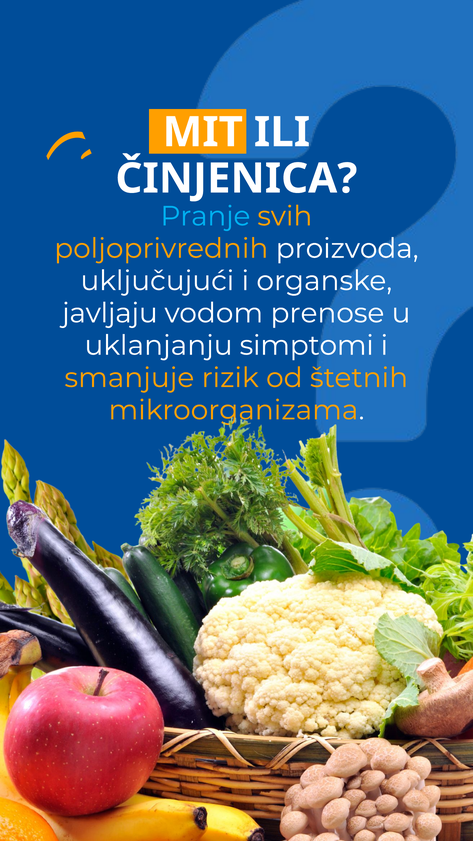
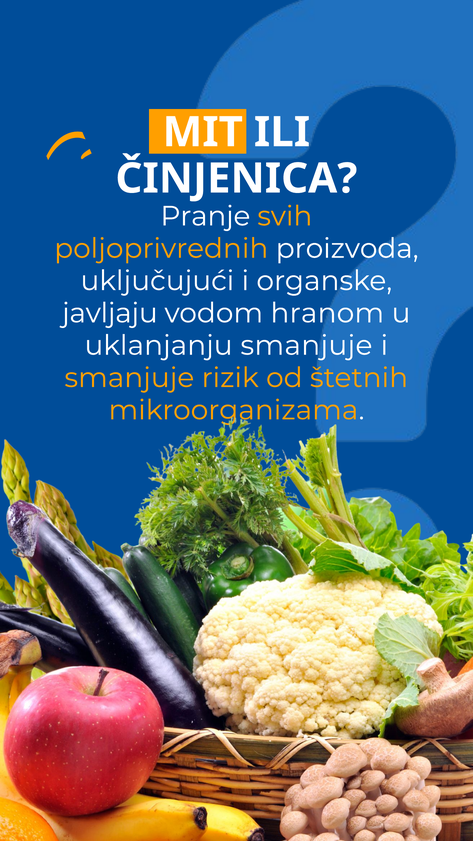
Pranje colour: light blue -> white (205, 216)
prenose: prenose -> hranom (327, 313)
uklanjanju simptomi: simptomi -> smanjuje (306, 345)
